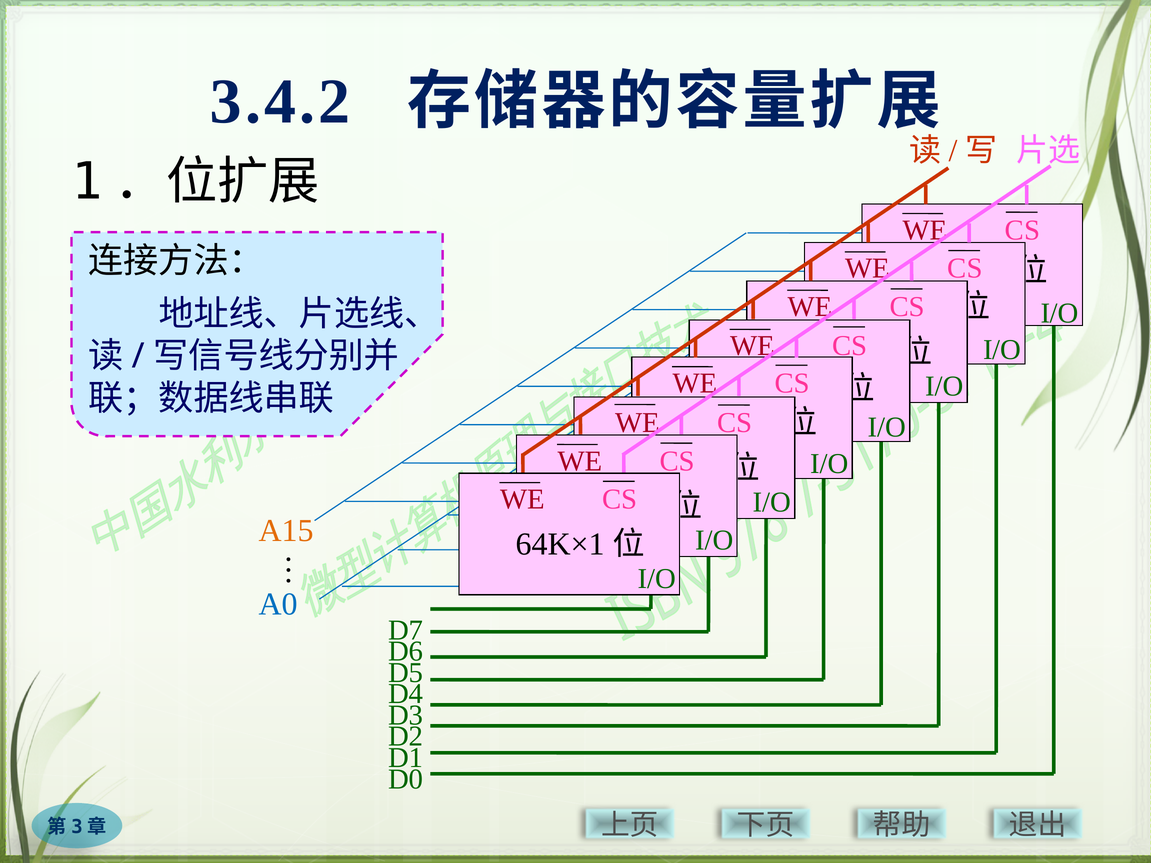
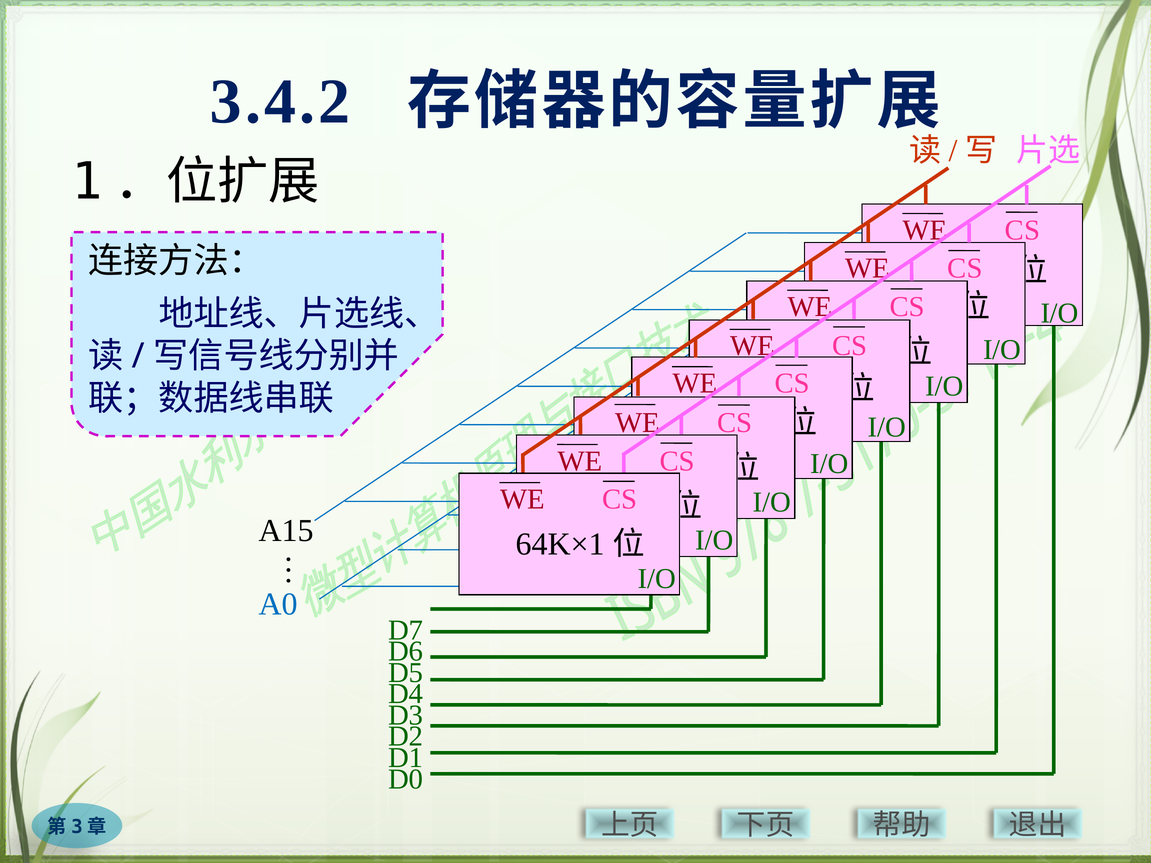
A15 colour: orange -> black (286, 531)
